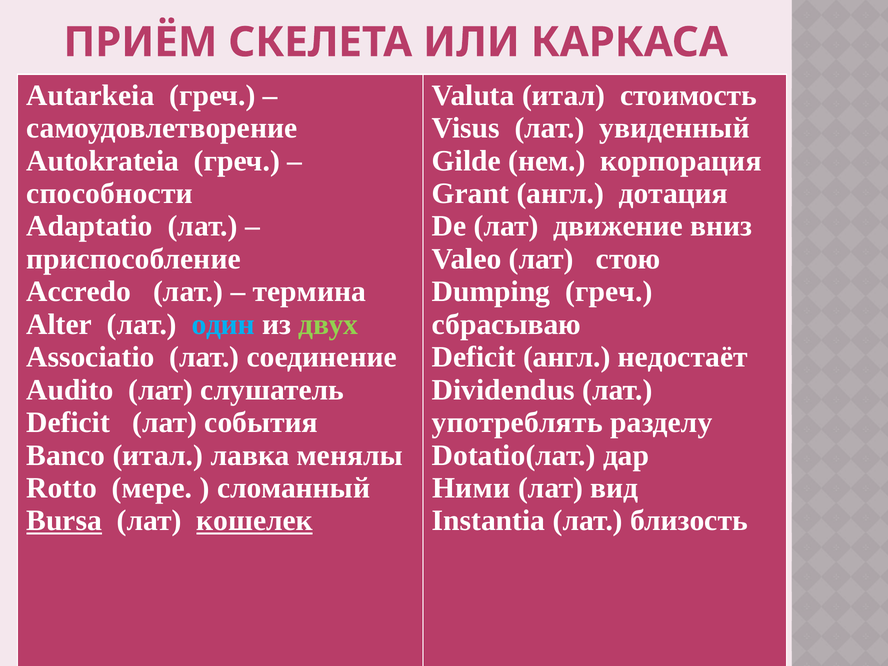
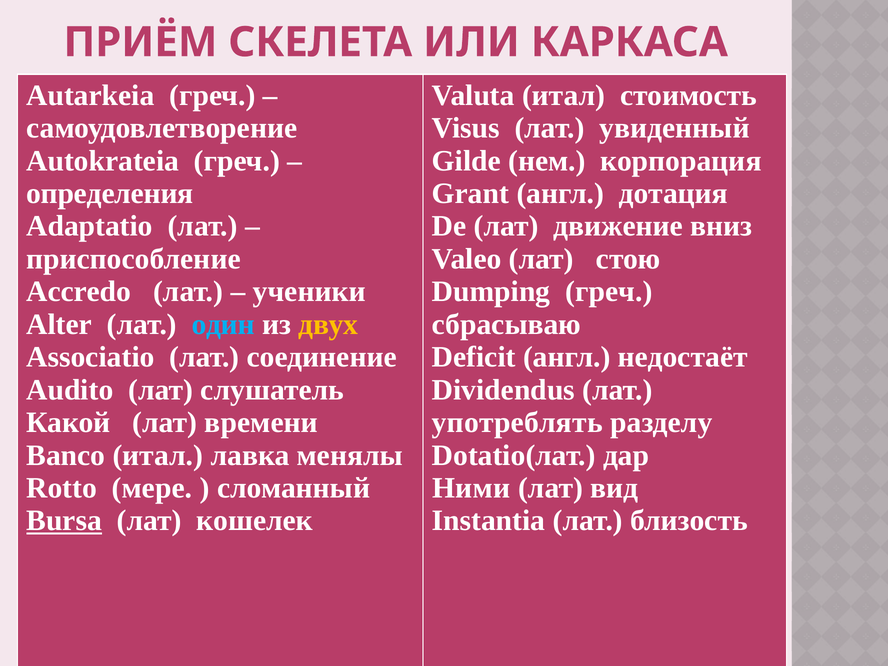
способности: способности -> определения (110, 193)
термина: термина -> ученики (309, 292)
двух colour: light green -> yellow (328, 324)
Deficit: Deficit -> Какой (68, 423)
события: события -> времени (261, 423)
кошелек underline: present -> none (255, 521)
